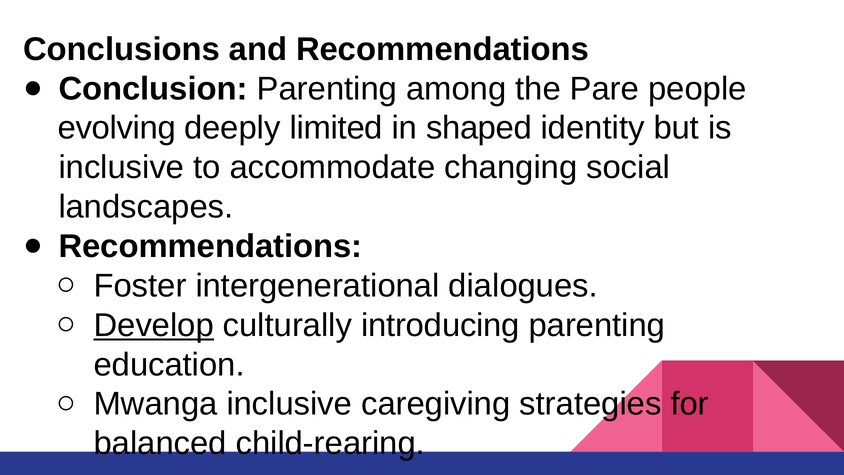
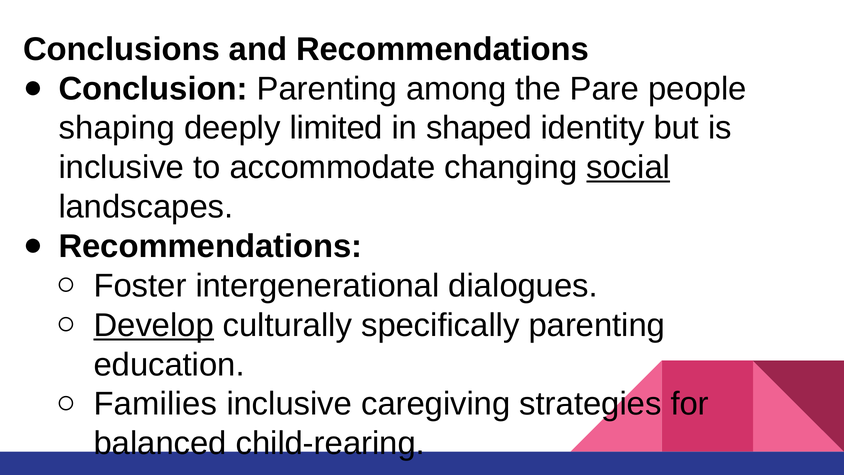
evolving: evolving -> shaping (117, 128)
social underline: none -> present (628, 167)
introducing: introducing -> specifically (440, 325)
Mwanga: Mwanga -> Families (155, 404)
